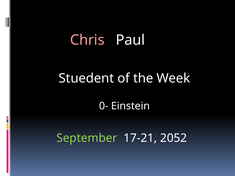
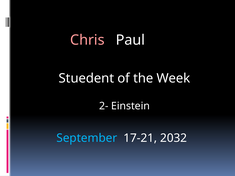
0-: 0- -> 2- (104, 106)
September colour: light green -> light blue (87, 138)
2052: 2052 -> 2032 (174, 138)
